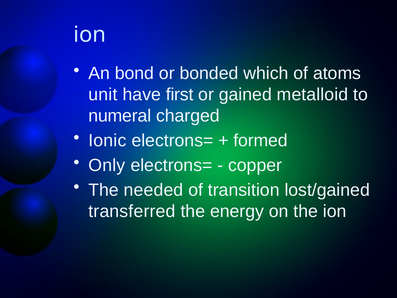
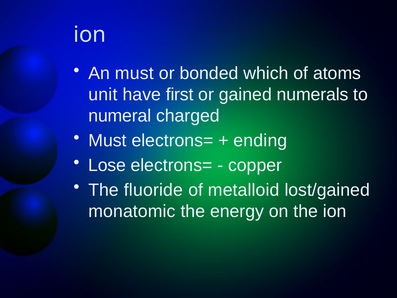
An bond: bond -> must (134, 73)
metalloid: metalloid -> numerals (313, 95)
Ionic: Ionic -> Must (107, 140)
formed: formed -> ending (260, 140)
Only: Only -> Lose (107, 165)
needed: needed -> fluoride (153, 190)
transition: transition -> metalloid (244, 190)
transferred: transferred -> monatomic (132, 211)
